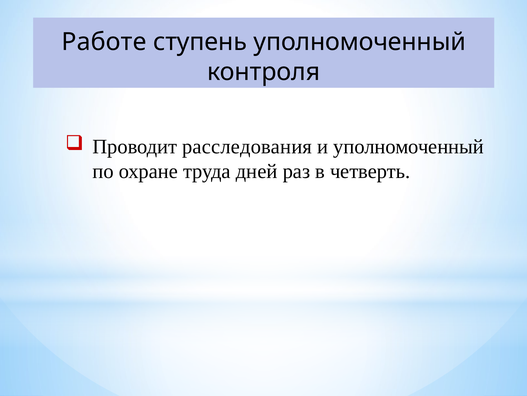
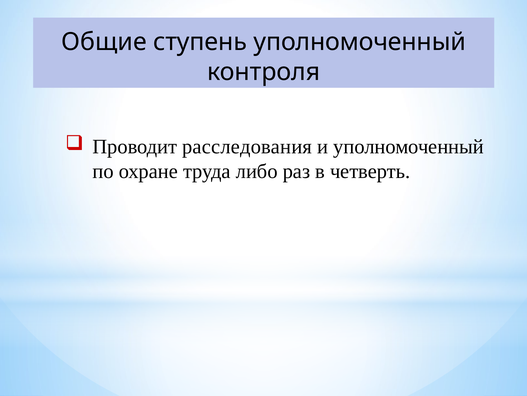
Работе: Работе -> Общие (104, 42)
дней: дней -> либо (257, 171)
